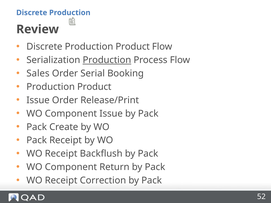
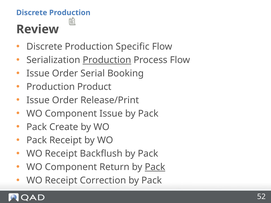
Discrete Production Product: Product -> Specific (133, 47)
Sales: Sales -> Issue (38, 73)
Pack underline: none -> present (155, 167)
